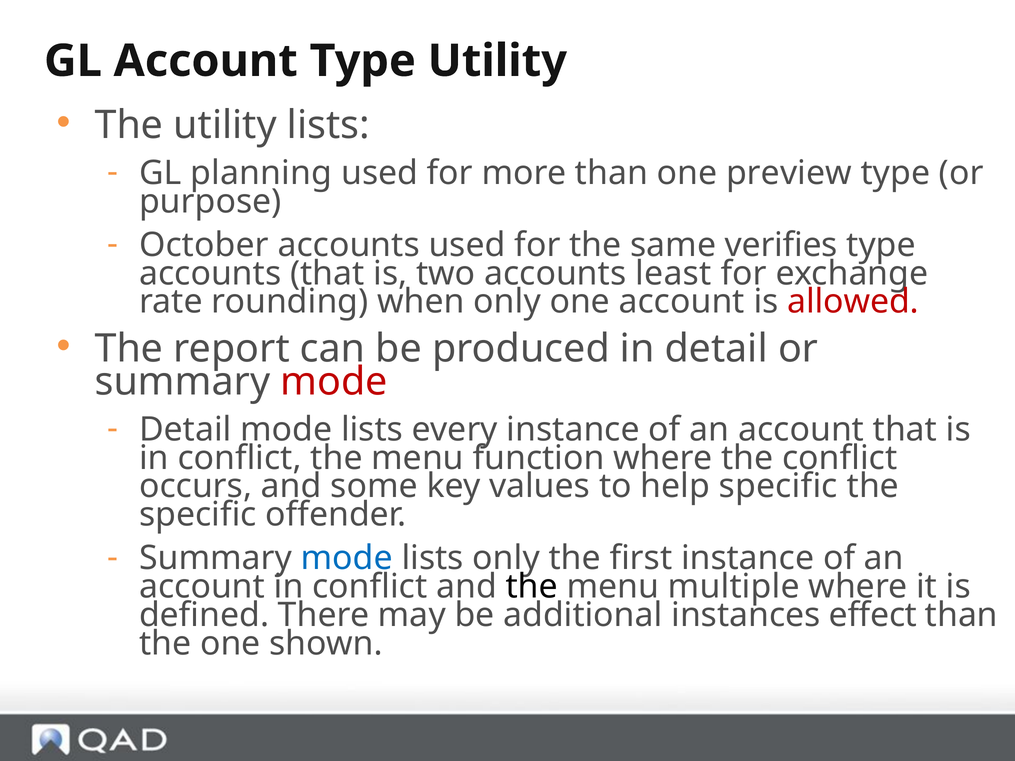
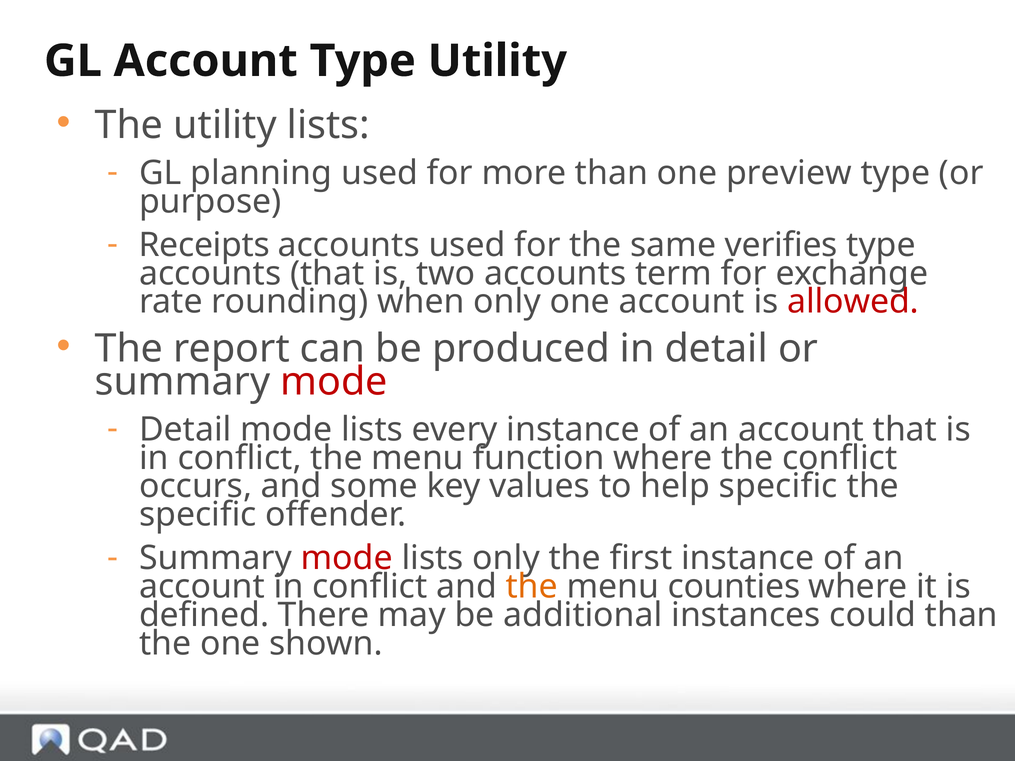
October: October -> Receipts (204, 245)
least: least -> term (674, 273)
mode colour: blue -> red (347, 559)
the colour: black -> orange (532, 587)
multiple: multiple -> counties (734, 587)
effect: effect -> could (873, 615)
